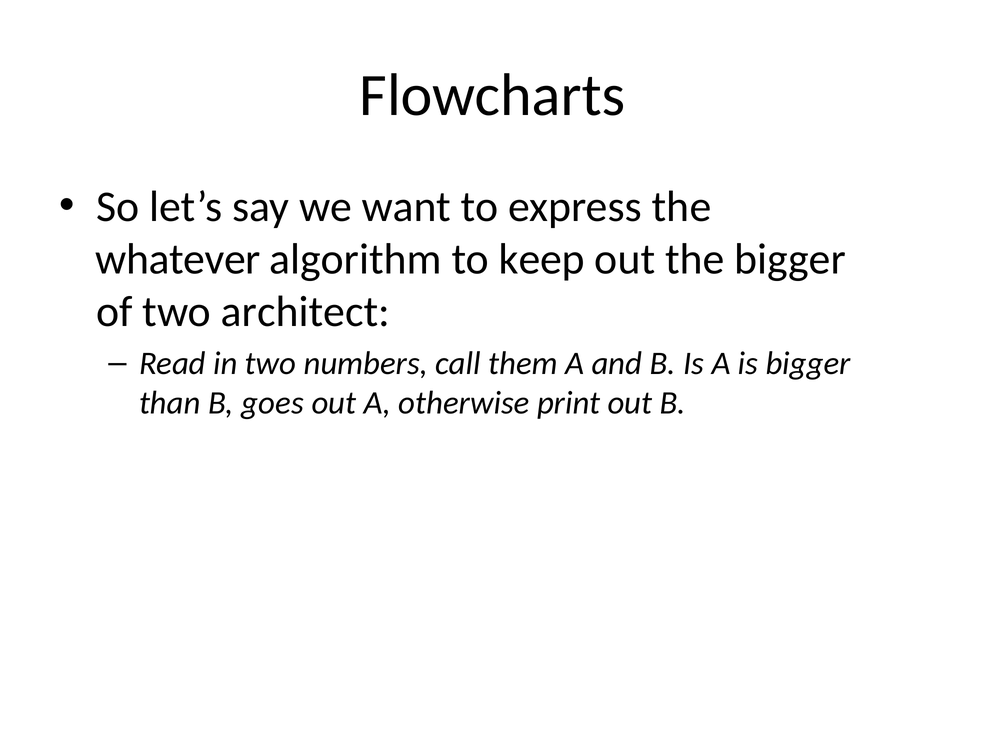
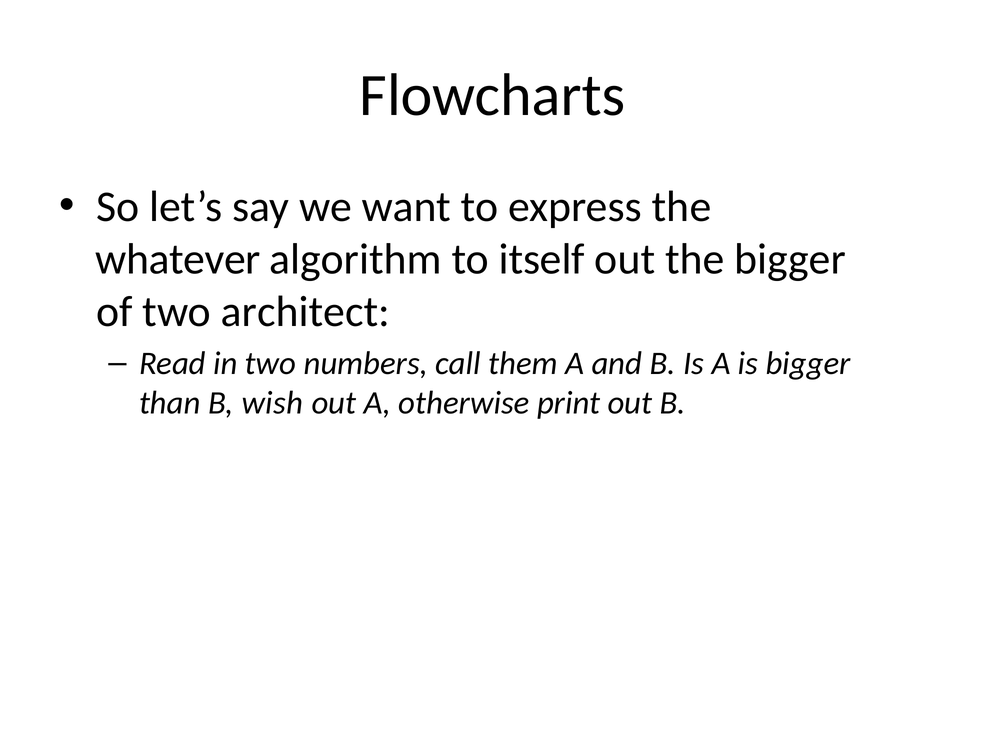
keep: keep -> itself (542, 259)
goes: goes -> wish (272, 403)
